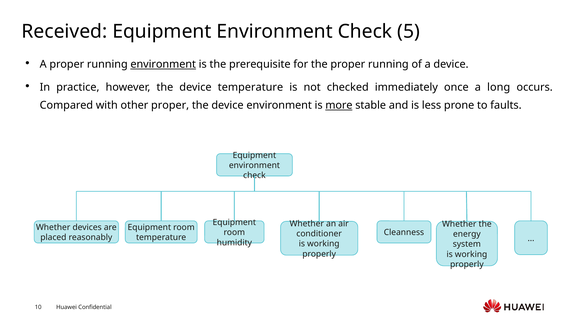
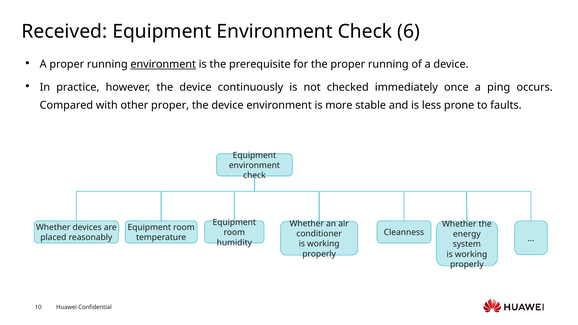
5: 5 -> 6 (409, 32)
device temperature: temperature -> continuously (251, 87)
long: long -> ping (499, 87)
more underline: present -> none (339, 105)
